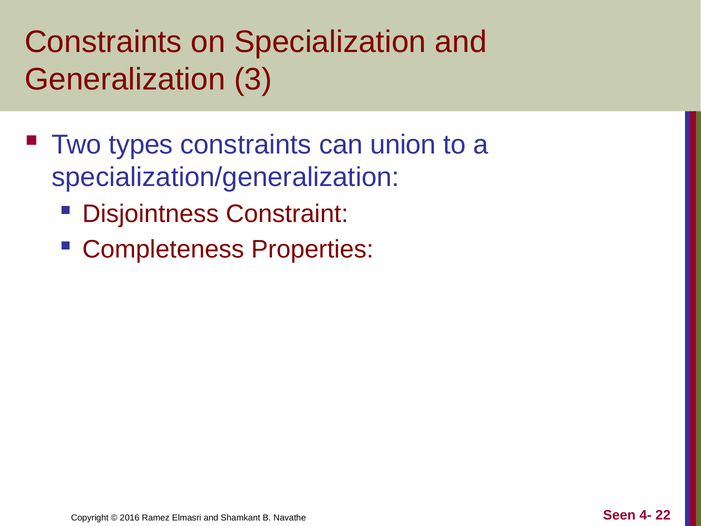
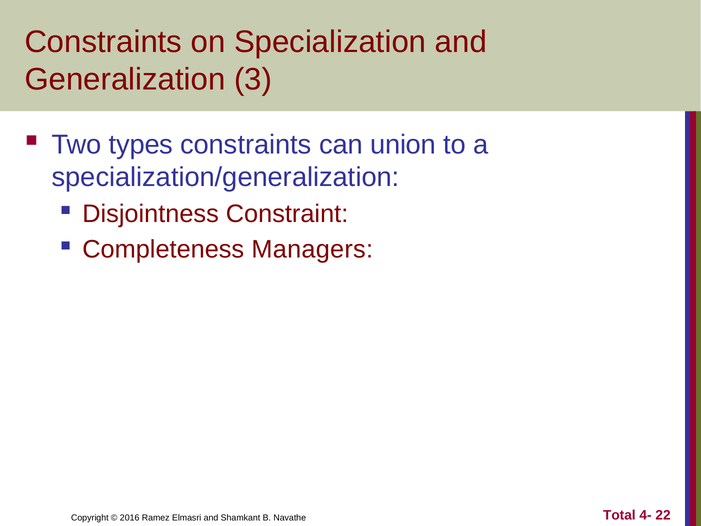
Properties: Properties -> Managers (312, 249)
Seen: Seen -> Total (619, 515)
